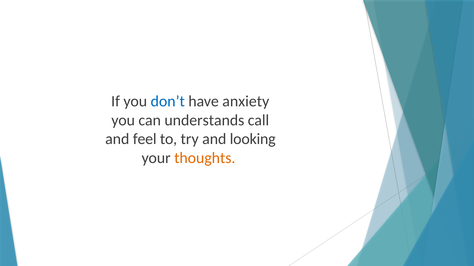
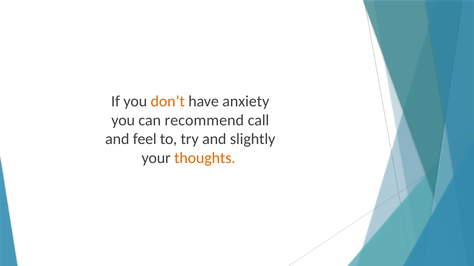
don’t colour: blue -> orange (168, 101)
understands: understands -> recommend (204, 120)
looking: looking -> slightly (253, 139)
